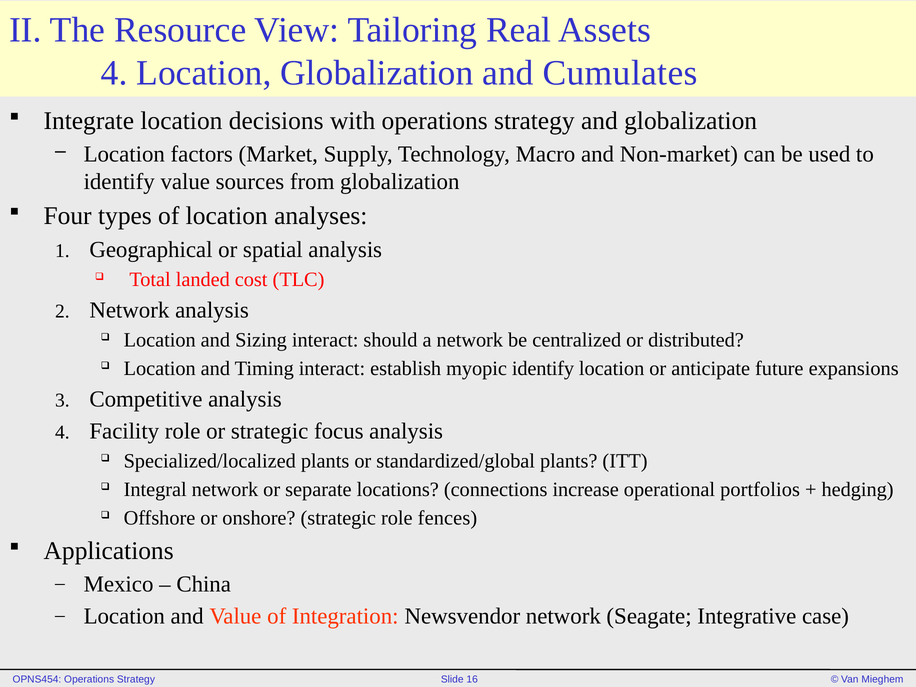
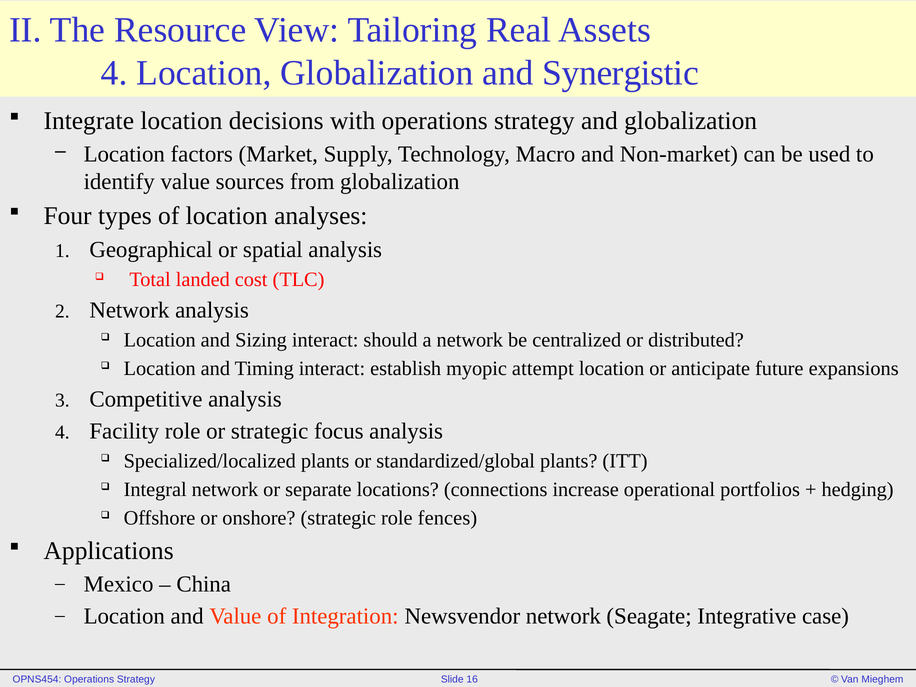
Cumulates: Cumulates -> Synergistic (620, 73)
myopic identify: identify -> attempt (543, 368)
